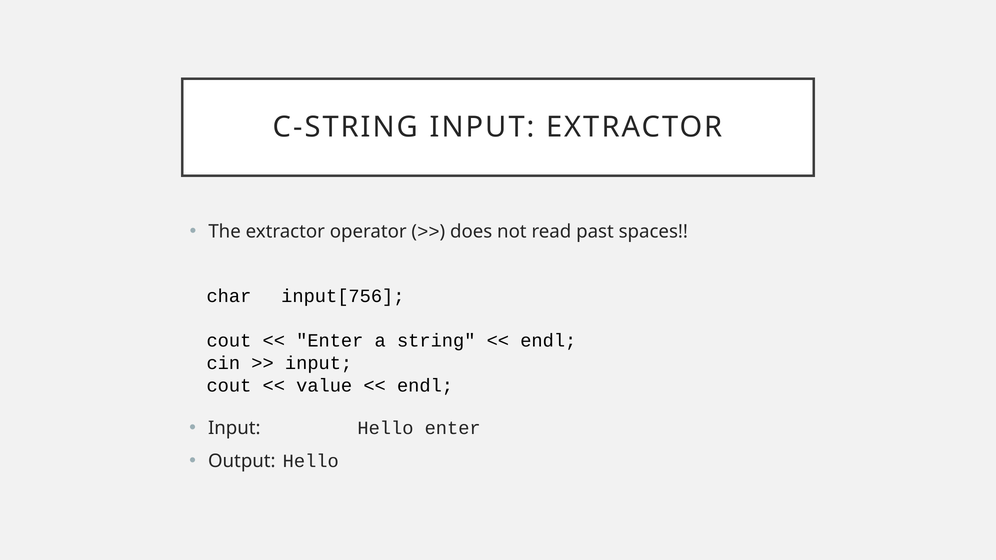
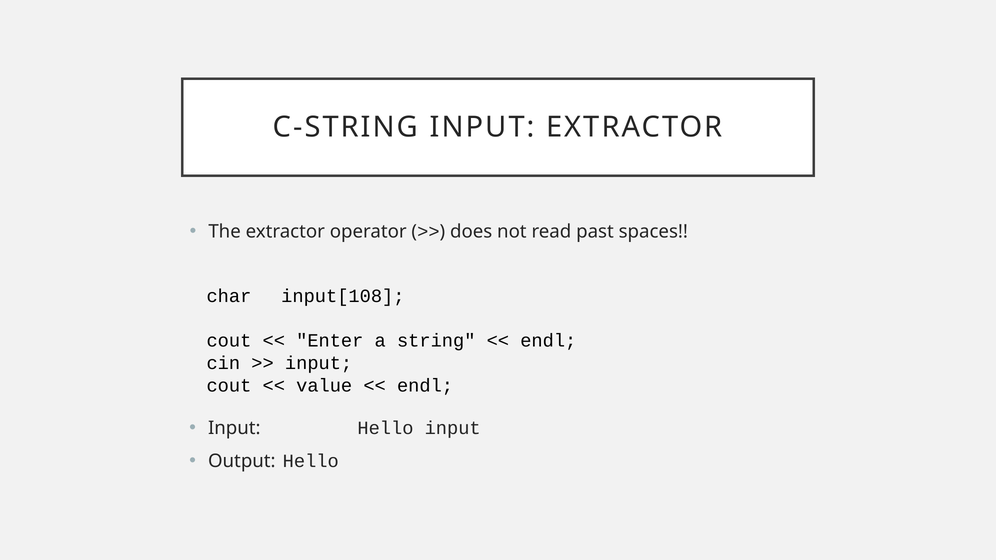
input[756: input[756 -> input[108 (343, 296)
Hello enter: enter -> input (453, 428)
